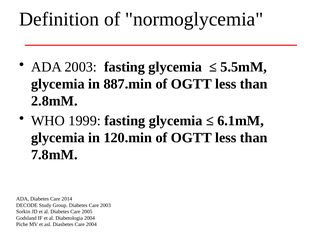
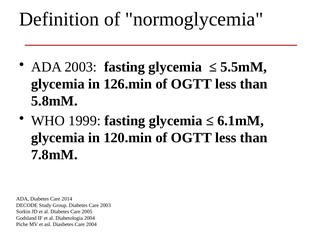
887.min: 887.min -> 126.min (128, 84)
2.8mM: 2.8mM -> 5.8mM (54, 101)
